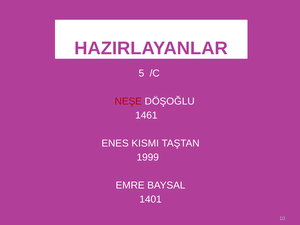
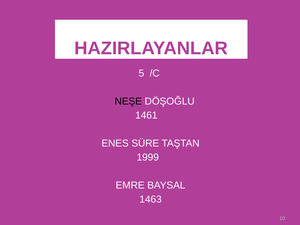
NEŞE colour: red -> black (128, 101)
KISMI: KISMI -> SÜRE (145, 143)
1401: 1401 -> 1463 (151, 199)
